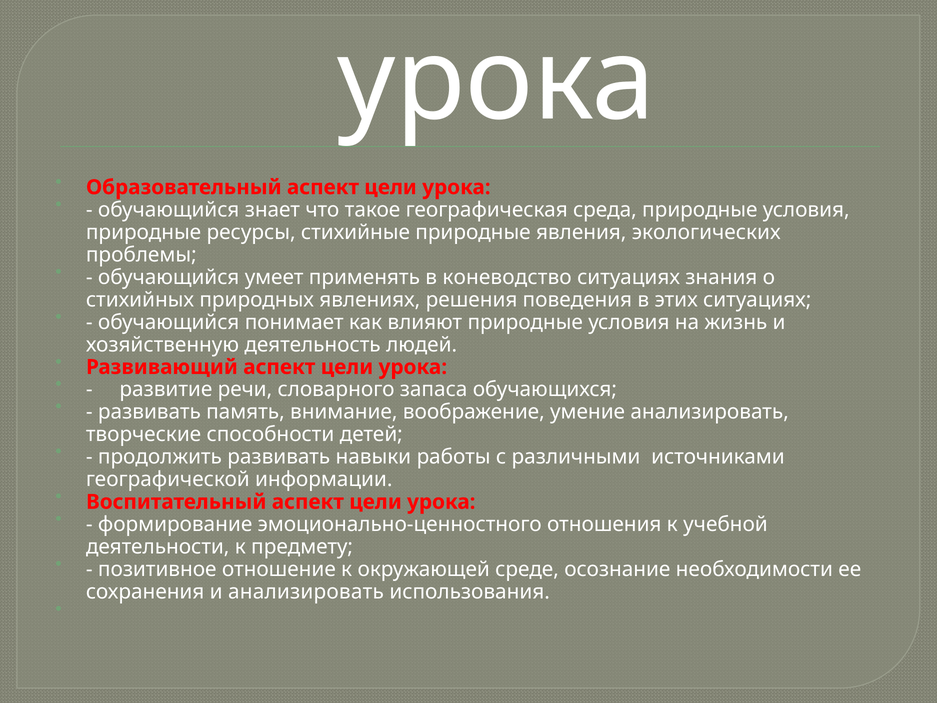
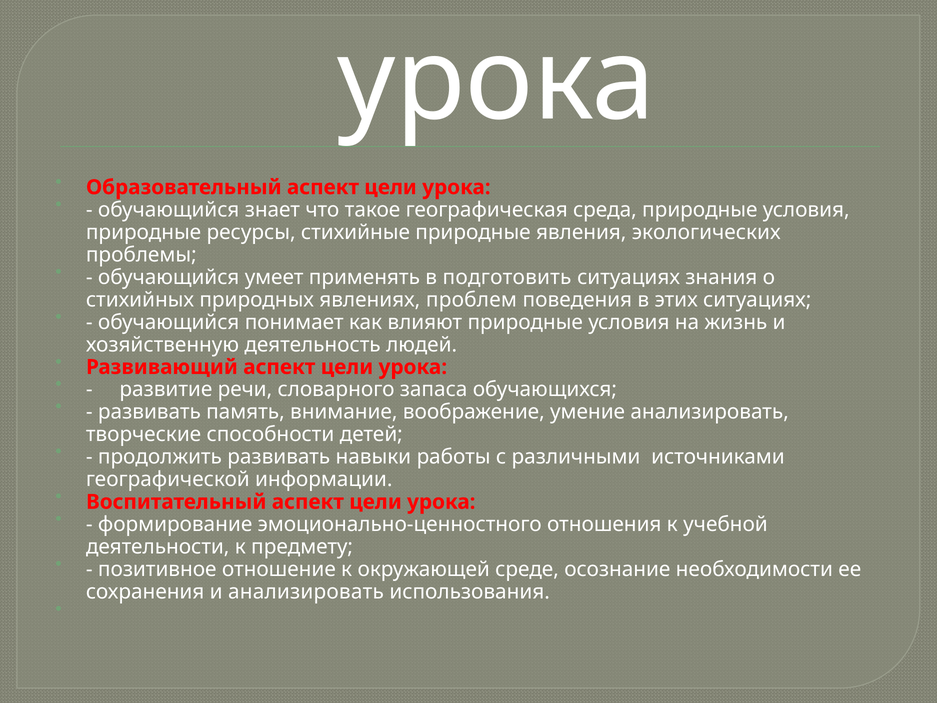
коневодство: коневодство -> подготовить (507, 277)
решения: решения -> проблем (471, 300)
